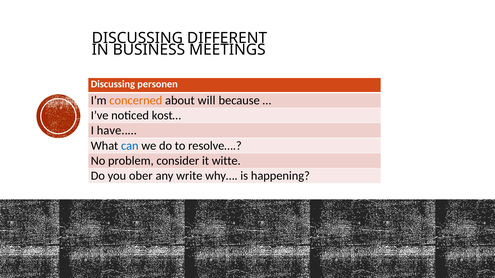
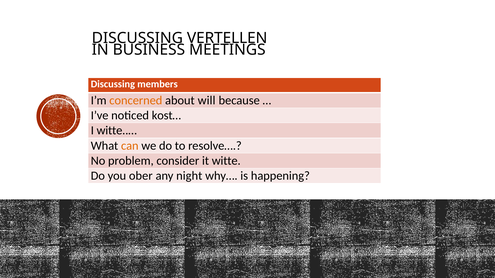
DIFFERENT: DIFFERENT -> VERTELLEN (227, 38)
personen: personen -> members (158, 84)
have..…: have..… -> witte..… (117, 131)
can colour: blue -> orange (130, 146)
write: write -> night (189, 176)
